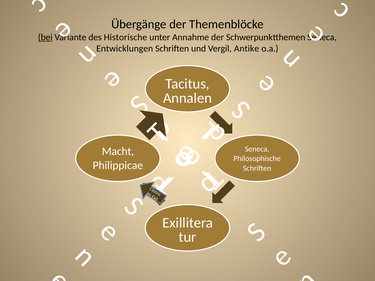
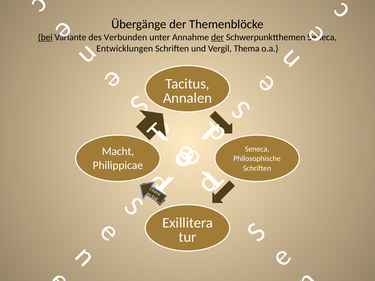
Historische: Historische -> Verbunden (125, 37)
der underline: none -> present (218, 37)
Antike: Antike -> Thema (247, 48)
